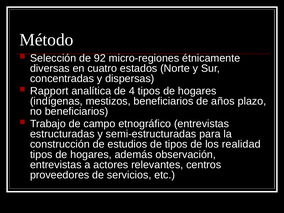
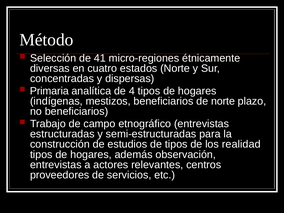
92: 92 -> 41 (100, 58)
Rapport: Rapport -> Primaria (49, 91)
de años: años -> norte (223, 101)
